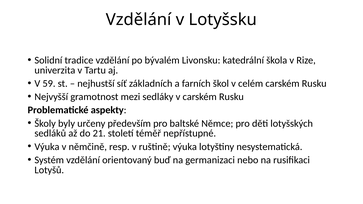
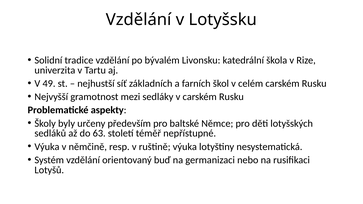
59: 59 -> 49 (49, 84)
21: 21 -> 63 (99, 133)
